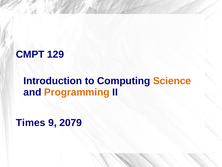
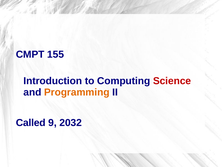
129: 129 -> 155 (56, 54)
Science colour: orange -> red (172, 81)
Times: Times -> Called (31, 122)
2079: 2079 -> 2032 (71, 122)
